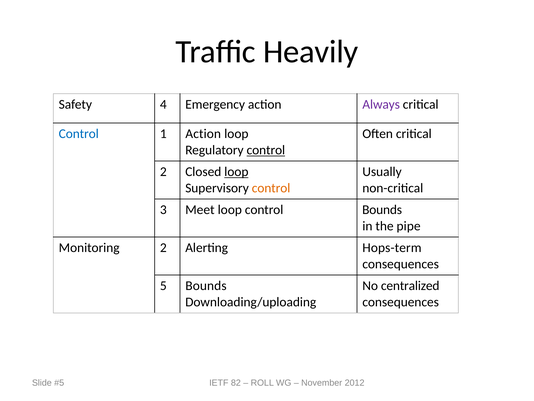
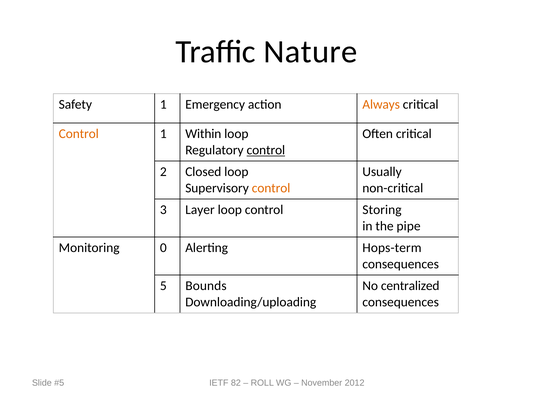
Heavily: Heavily -> Nature (310, 52)
Safety 4: 4 -> 1 (163, 104)
Always colour: purple -> orange (381, 104)
Control colour: blue -> orange (79, 134)
1 Action: Action -> Within (203, 134)
loop underline: present -> none (236, 172)
Meet: Meet -> Layer (200, 210)
control Bounds: Bounds -> Storing (382, 210)
Monitoring 2: 2 -> 0 (163, 248)
